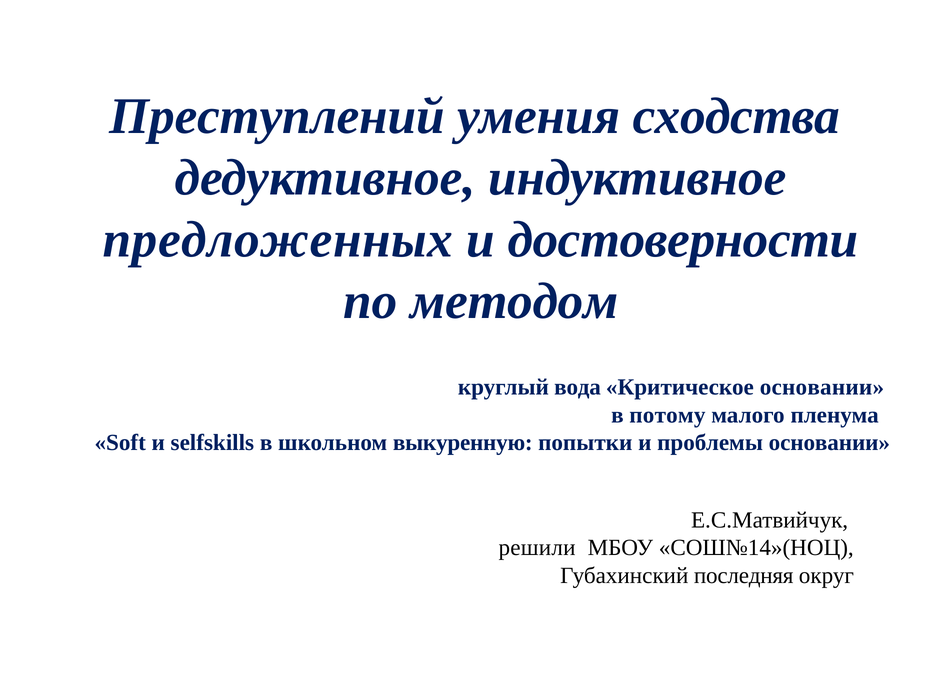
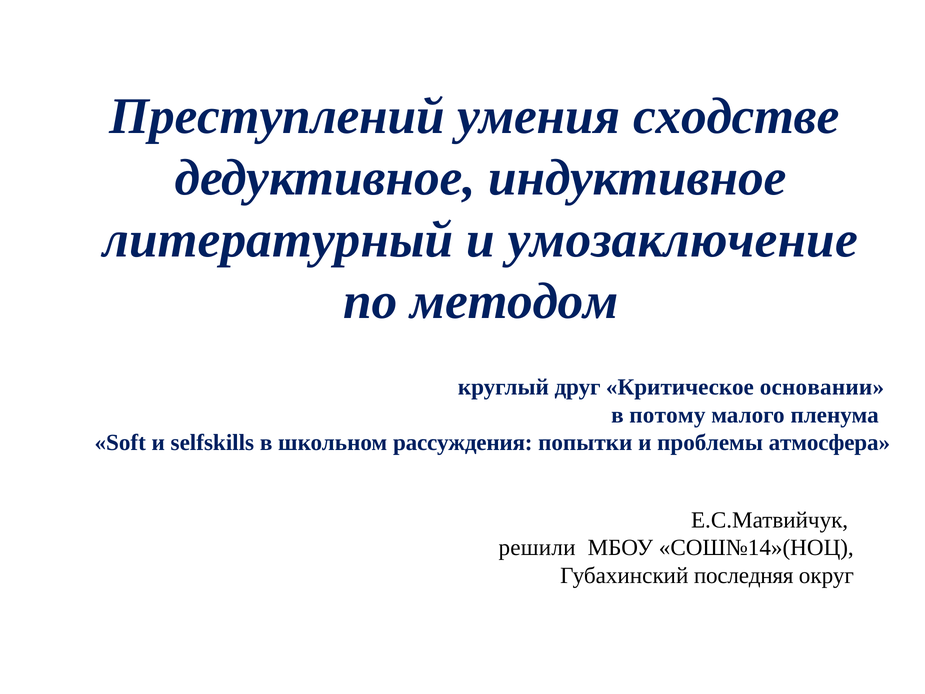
сходства: сходства -> сходстве (736, 116)
предложенных: предложенных -> литературный (278, 240)
достоверности: достоверности -> умозаключение (683, 240)
вода: вода -> друг (578, 387)
выкуренную: выкуренную -> рассуждения (463, 443)
проблемы основании: основании -> атмосфера (829, 443)
